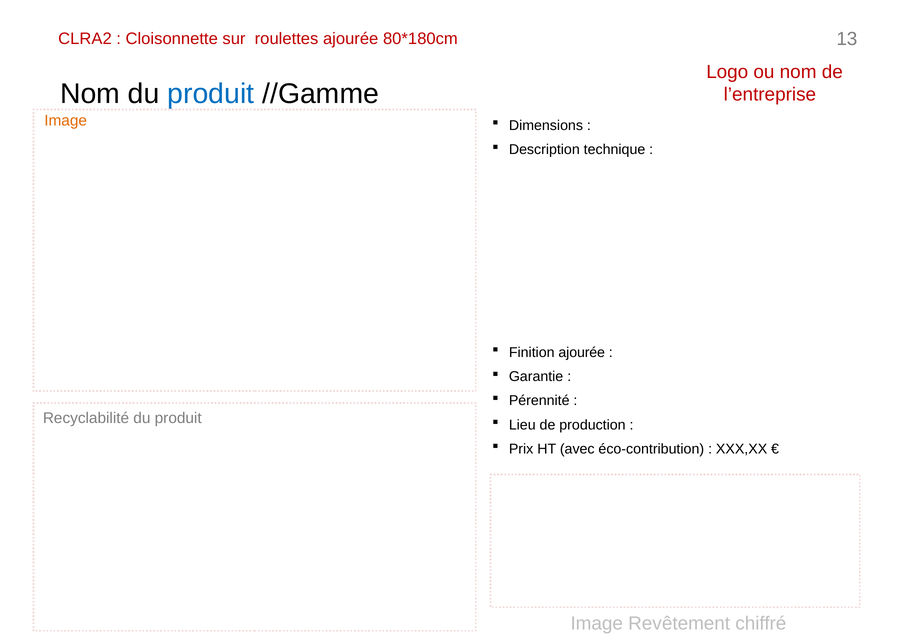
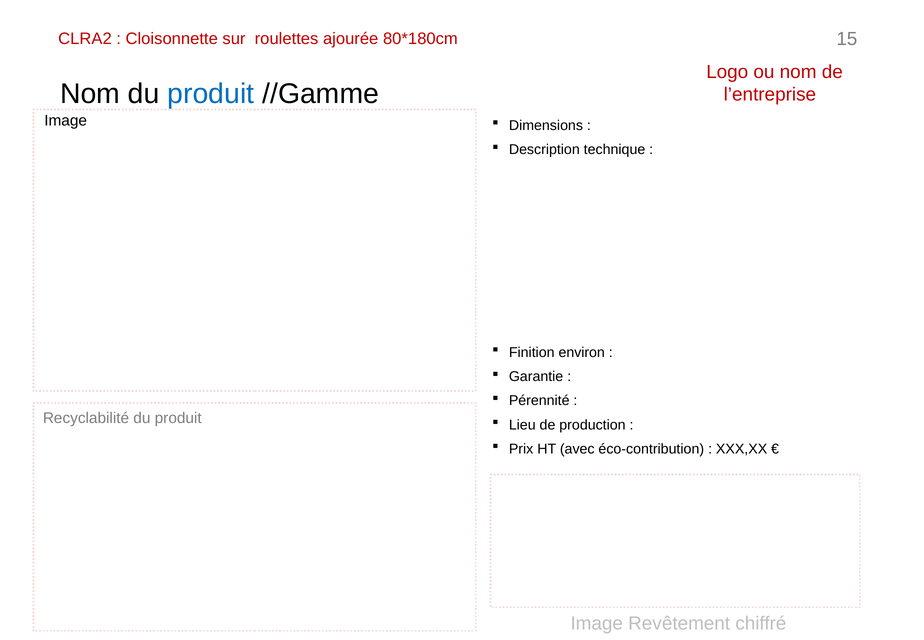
13: 13 -> 15 (847, 39)
Image colour: orange -> black (66, 120)
Finition ajourée: ajourée -> environ (582, 352)
